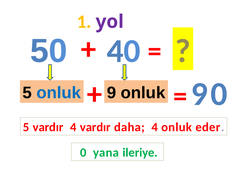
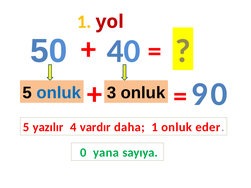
yol colour: purple -> red (110, 22)
9: 9 -> 3 (111, 93)
5 vardır: vardır -> yazılır (48, 127)
daha 4: 4 -> 1 (155, 127)
ileriye: ileriye -> sayıya (140, 153)
